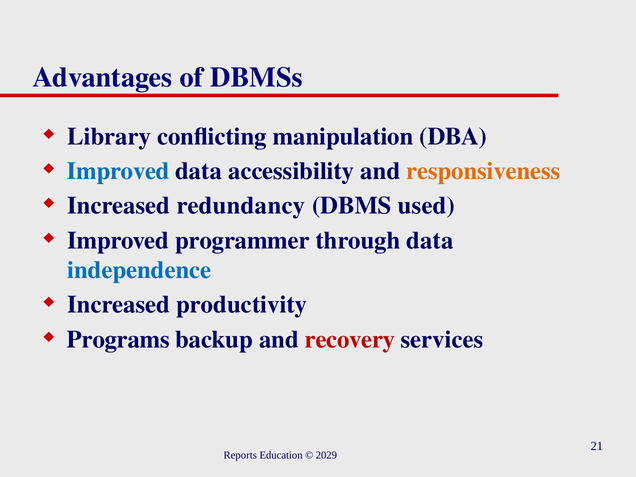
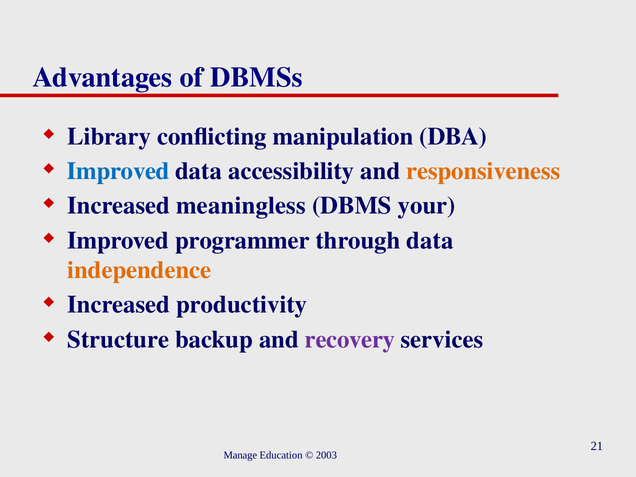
redundancy: redundancy -> meaningless (241, 206)
used: used -> your (427, 206)
independence colour: blue -> orange (139, 270)
Programs: Programs -> Structure (118, 339)
recovery colour: red -> purple (350, 339)
Reports: Reports -> Manage (240, 455)
2029: 2029 -> 2003 (326, 455)
